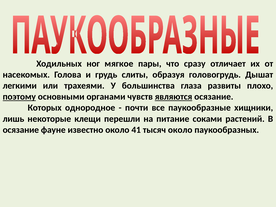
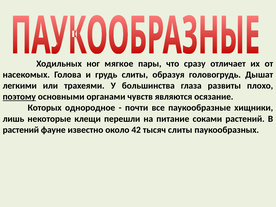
являются underline: present -> none (174, 97)
осязание: осязание -> растений (21, 130)
41: 41 -> 42 (136, 130)
тысяч около: около -> слиты (180, 130)
